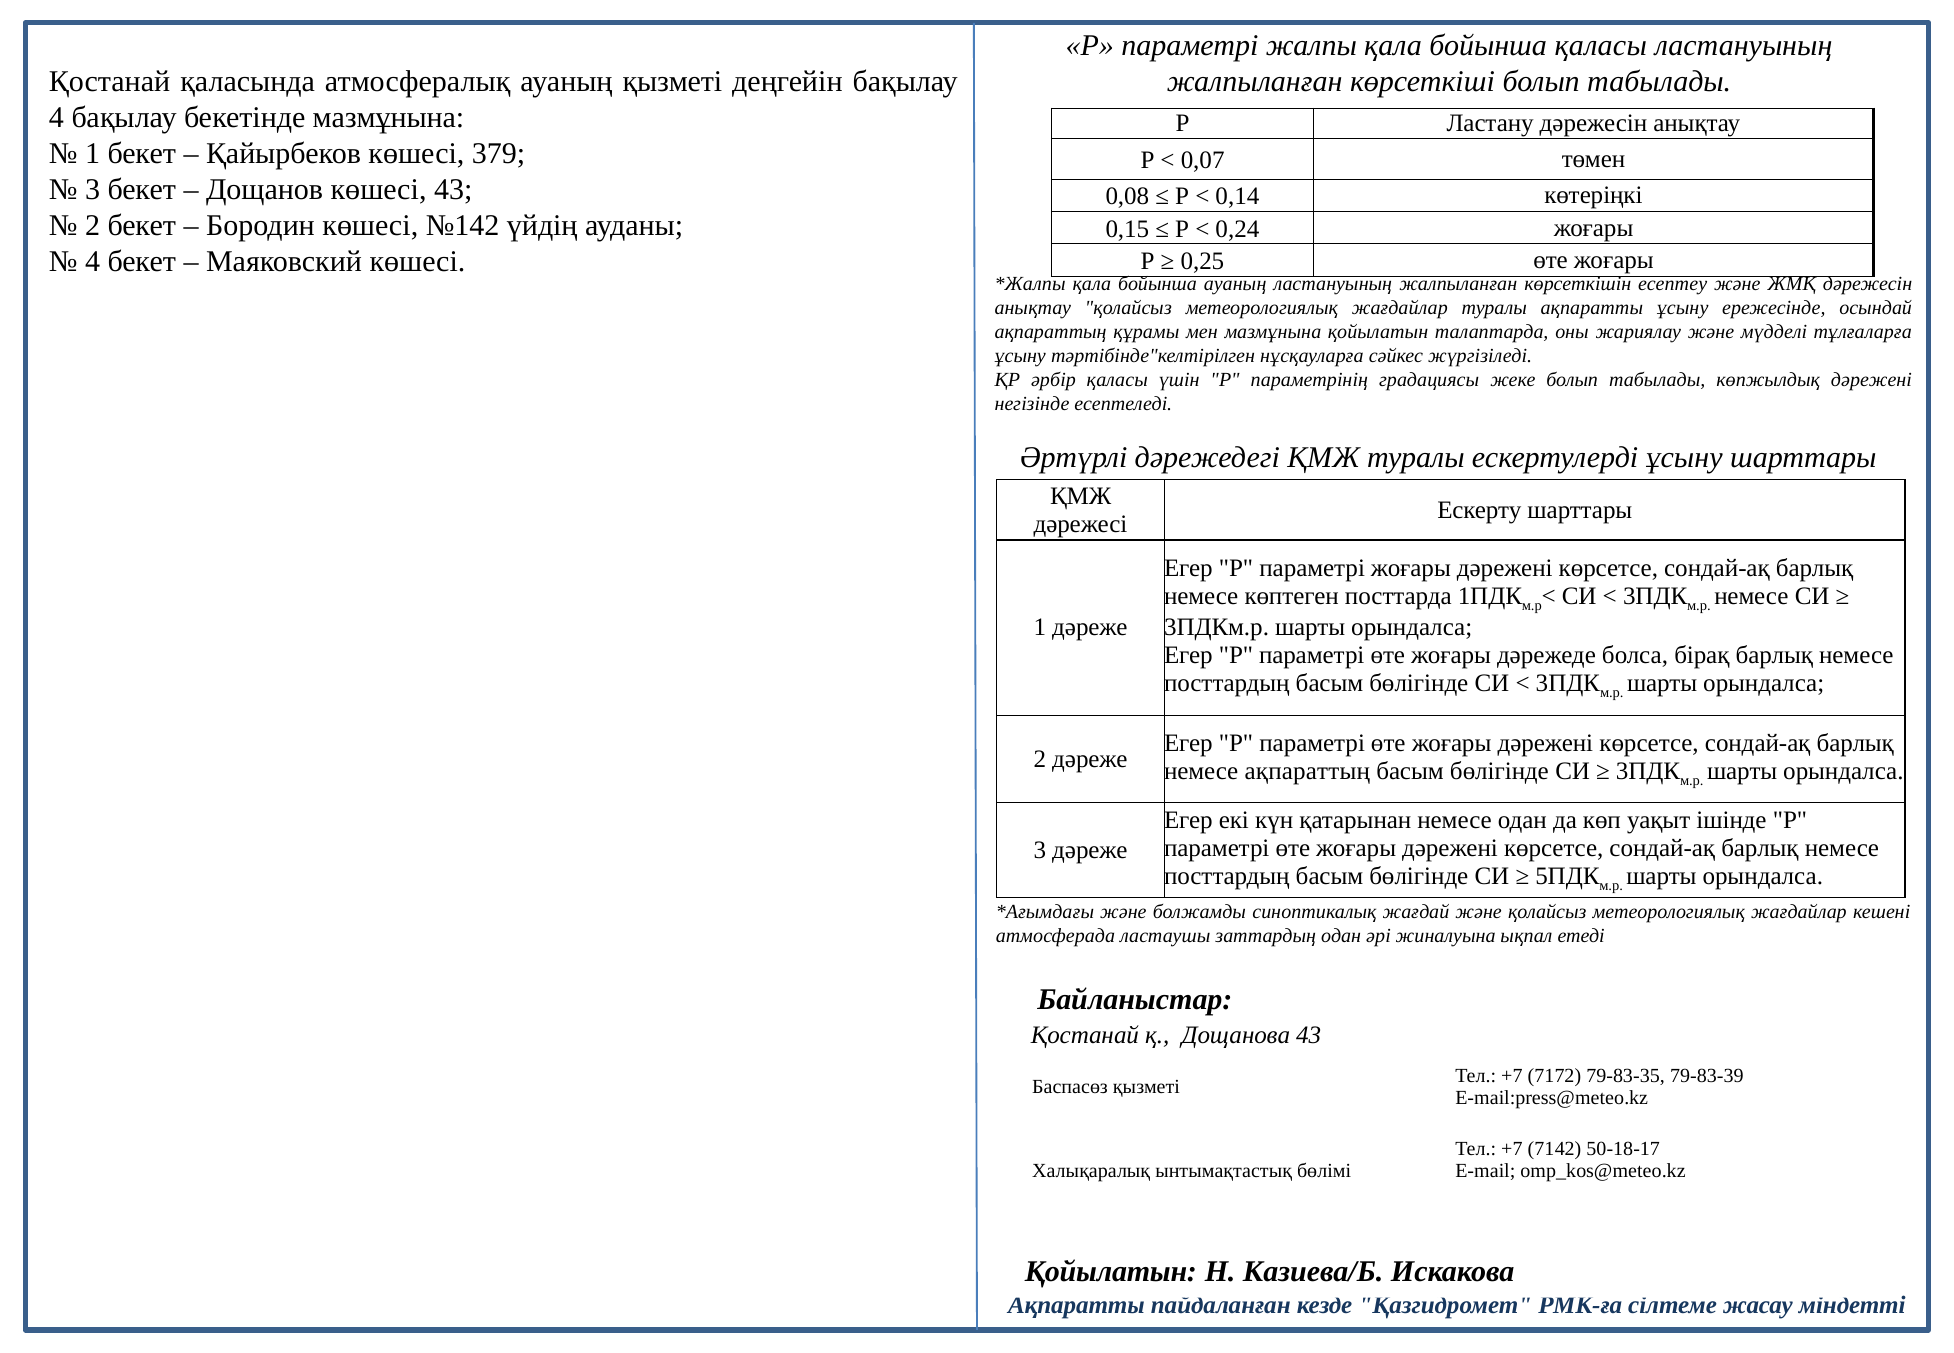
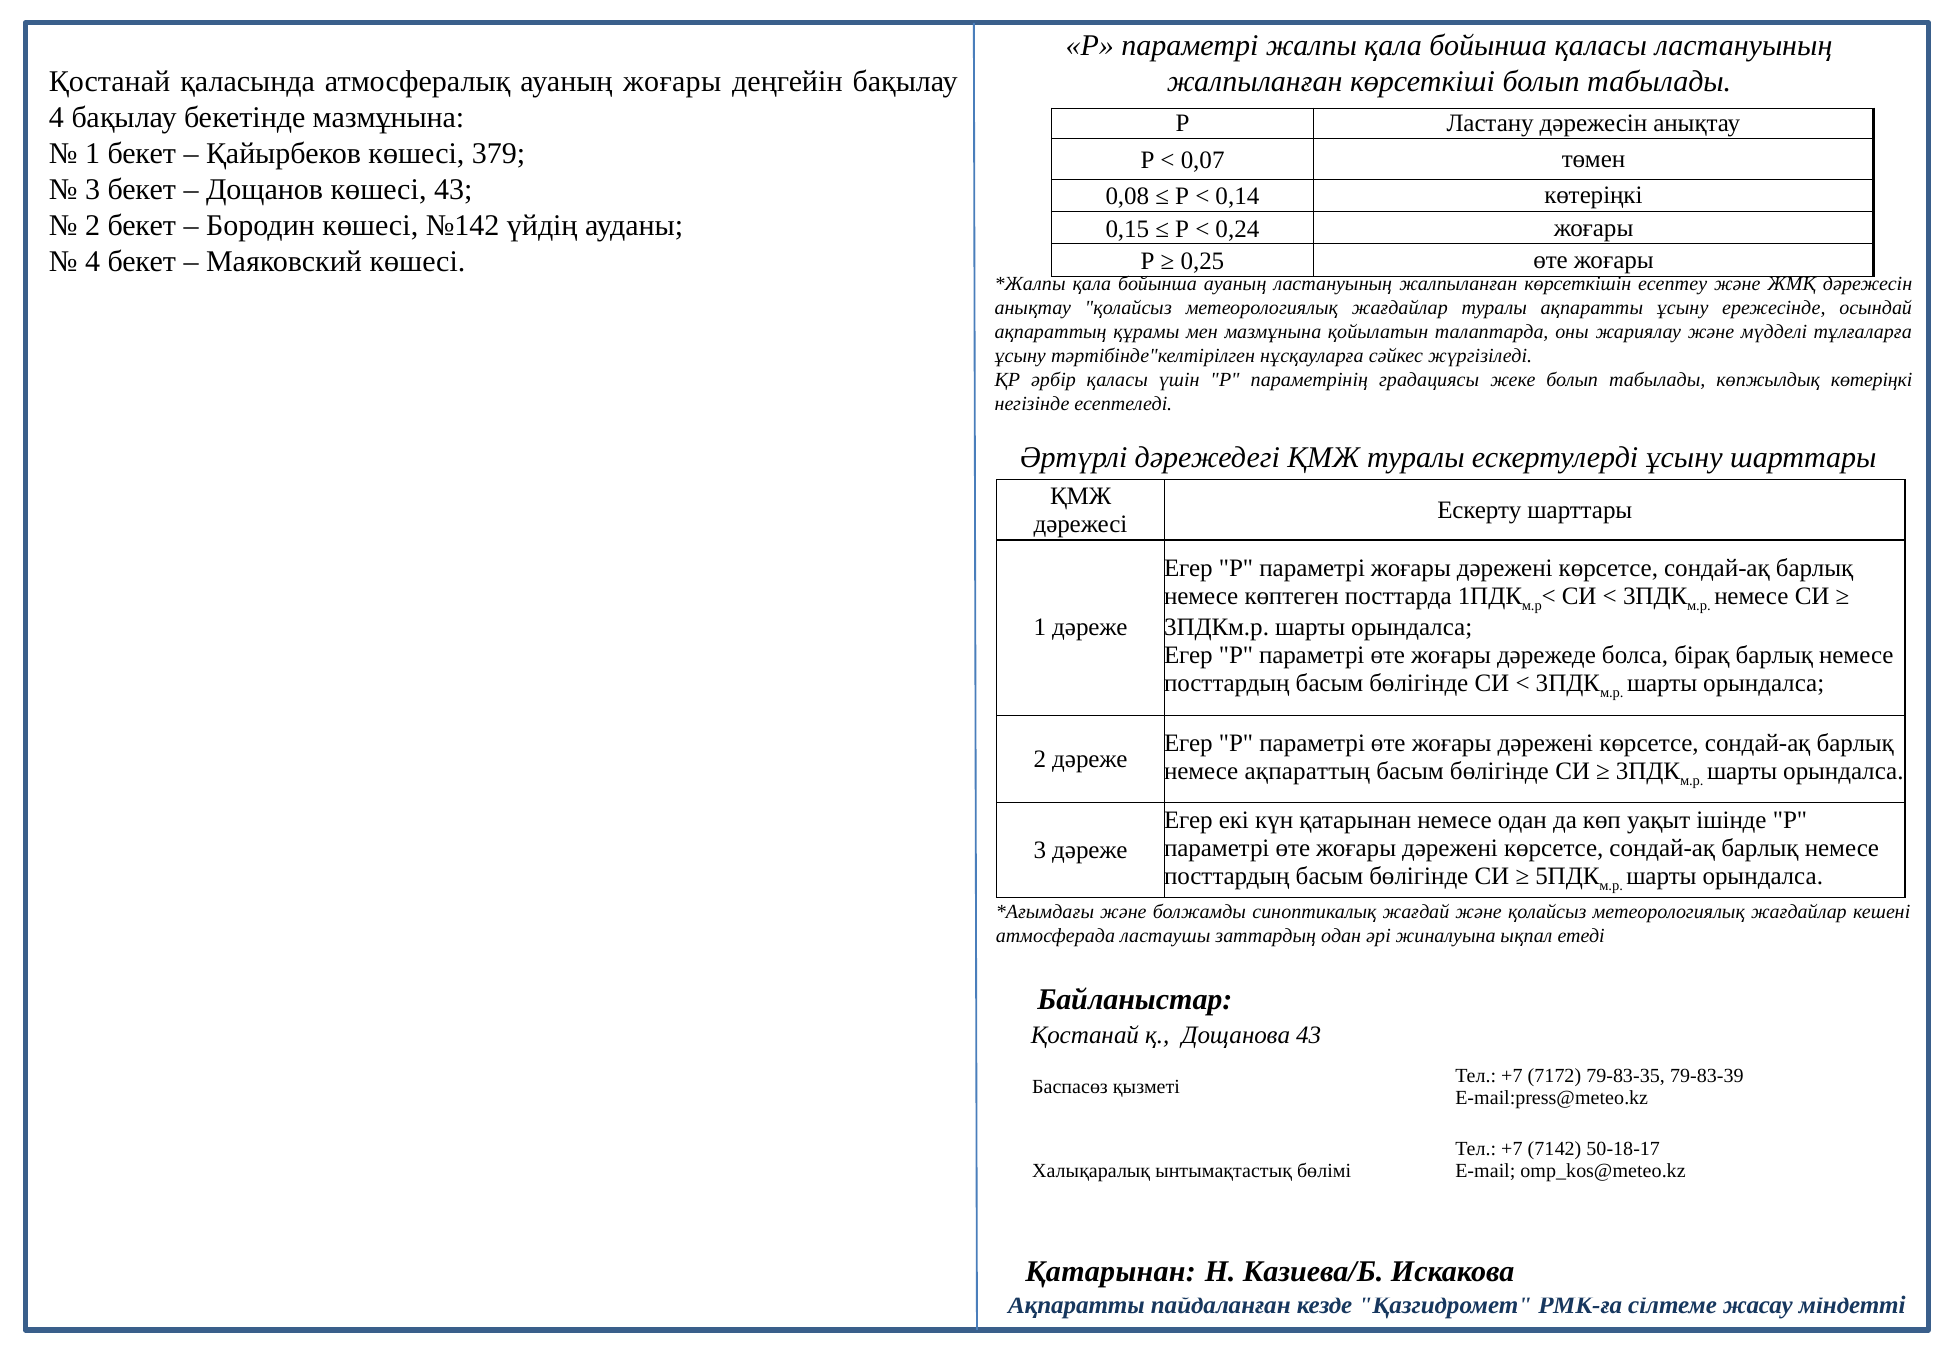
ауаның қызметі: қызметі -> жоғары (672, 81)
көпжылдық дәрежені: дәрежені -> көтеріңкі (1872, 380)
Қойылатын: Қойылатын -> Қатарынан (1111, 1272)
